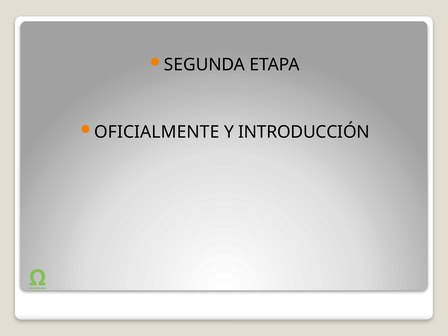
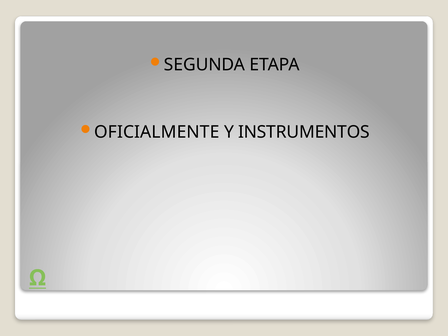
INTRODUCCIÓN: INTRODUCCIÓN -> INSTRUMENTOS (304, 132)
